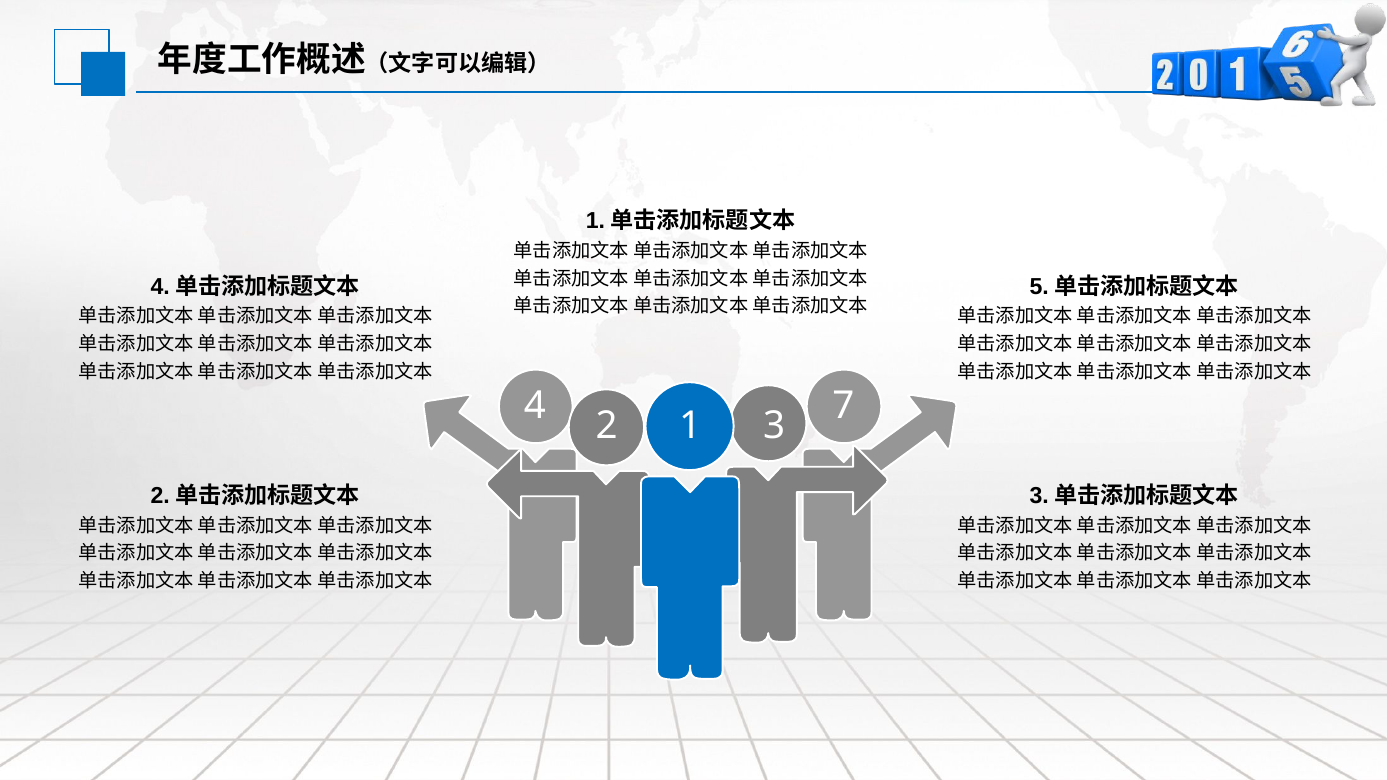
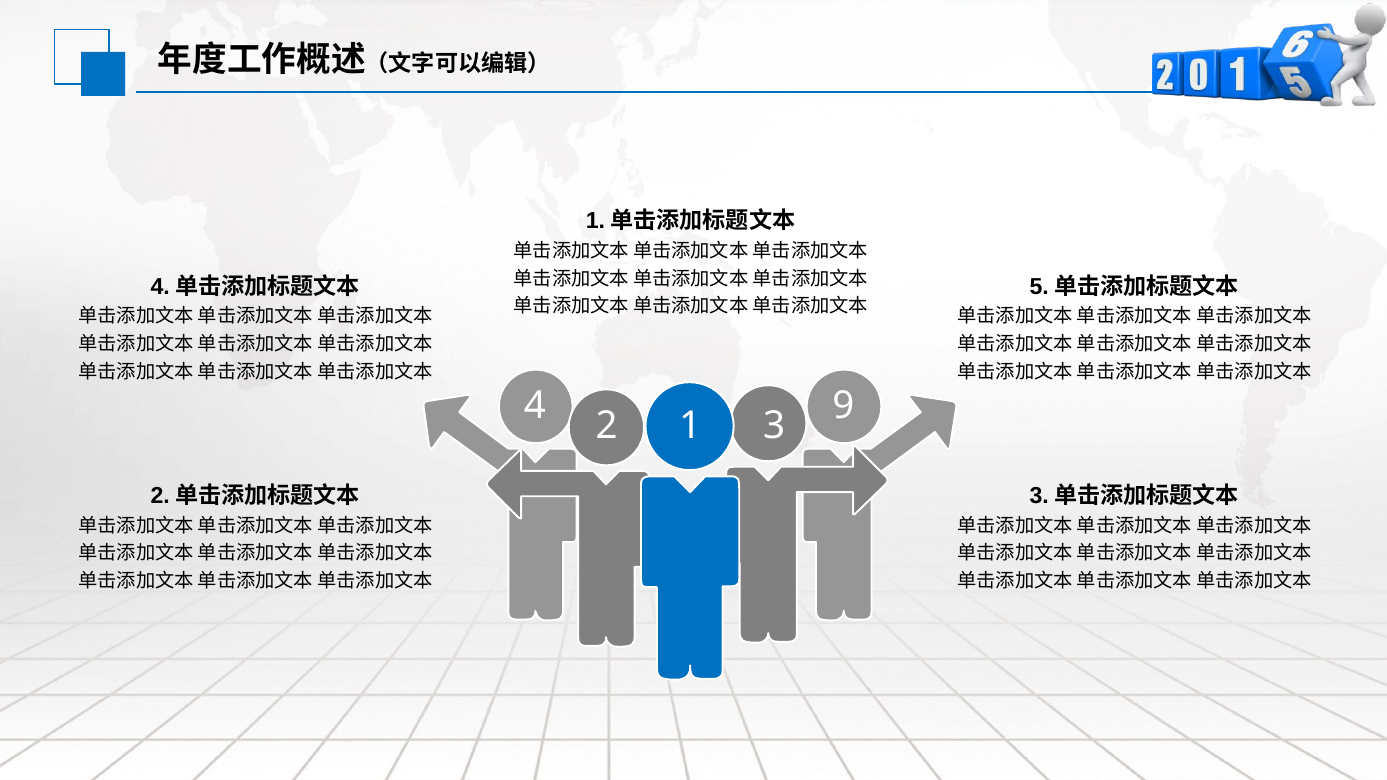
7: 7 -> 9 (843, 406)
